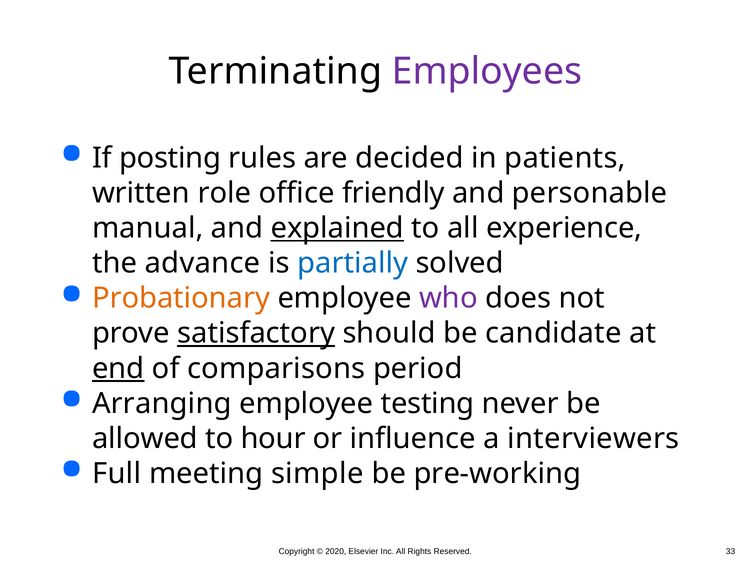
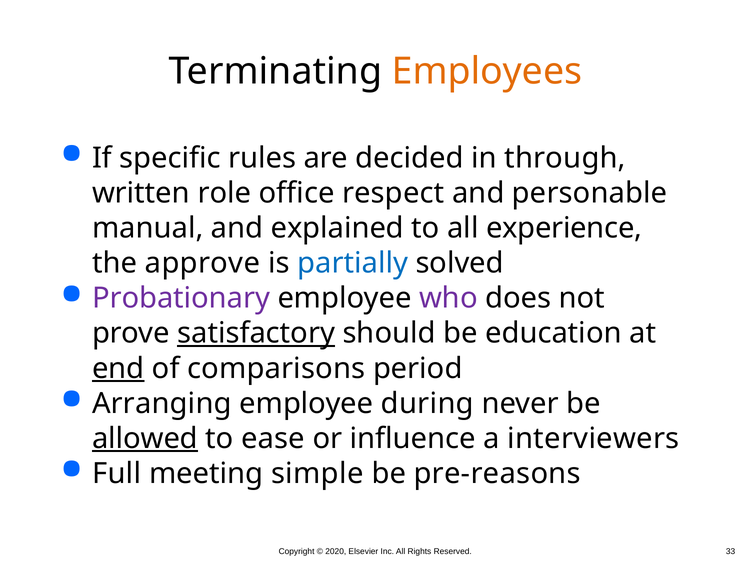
Employees colour: purple -> orange (487, 71)
posting: posting -> specific (170, 158)
patients: patients -> through (565, 158)
friendly: friendly -> respect (393, 193)
explained underline: present -> none (337, 228)
advance: advance -> approve (203, 263)
Probationary colour: orange -> purple (181, 298)
candidate: candidate -> education (553, 333)
testing: testing -> during (427, 404)
allowed underline: none -> present (145, 439)
hour: hour -> ease (273, 439)
pre-working: pre-working -> pre-reasons (497, 474)
